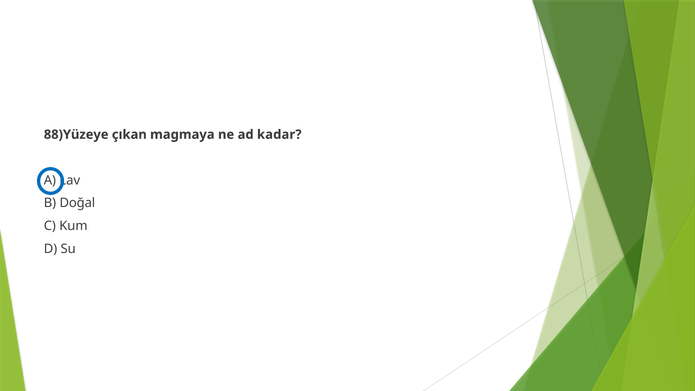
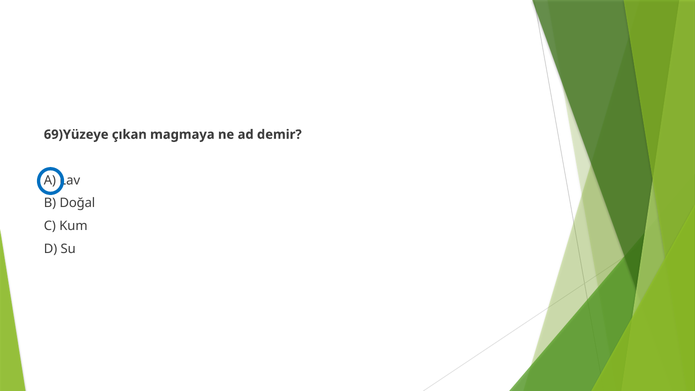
88)Yüzeye: 88)Yüzeye -> 69)Yüzeye (76, 135)
kadar: kadar -> demir (279, 135)
